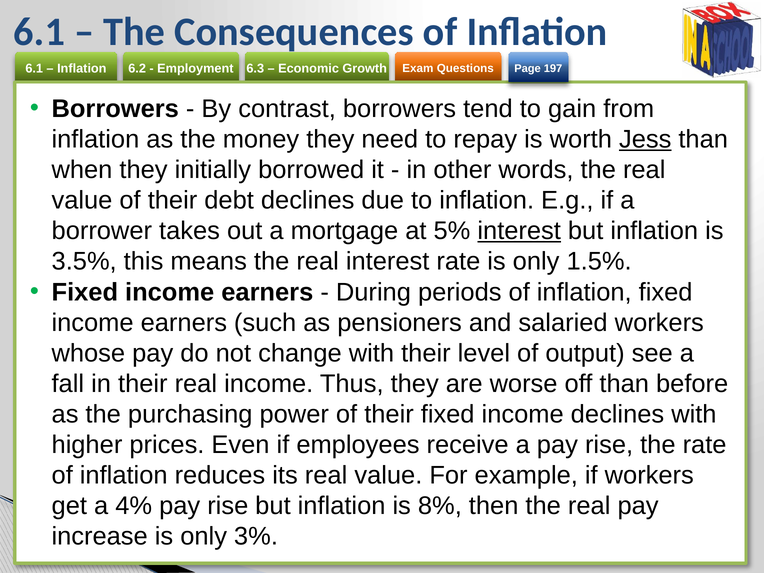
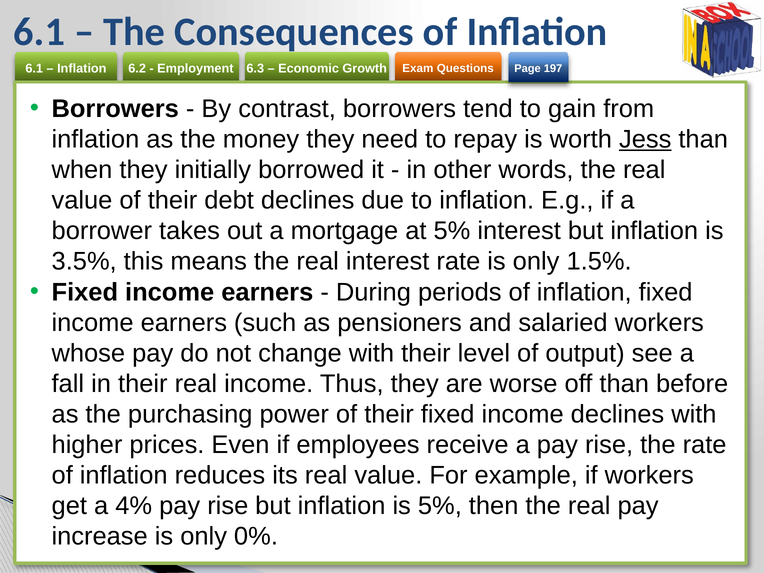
interest underline: present -> none (519, 231)
is 8%: 8% -> 5% (440, 506)
3%: 3% -> 0% (256, 537)
